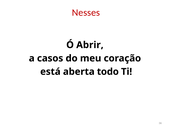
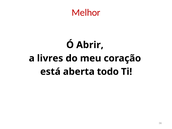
Nesses: Nesses -> Melhor (86, 13)
casos: casos -> livres (50, 58)
